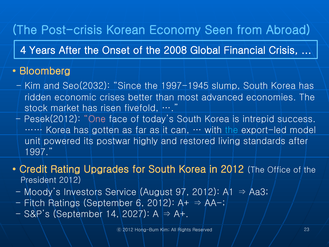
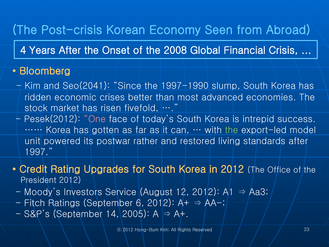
Seo(2032: Seo(2032 -> Seo(2041 (86, 86)
1997-1945: 1997-1945 -> 1997-1990 (185, 86)
the colour: light blue -> light green (232, 130)
highly: highly -> rather (146, 141)
97: 97 -> 12 (182, 192)
2027: 2027 -> 2005 (136, 214)
